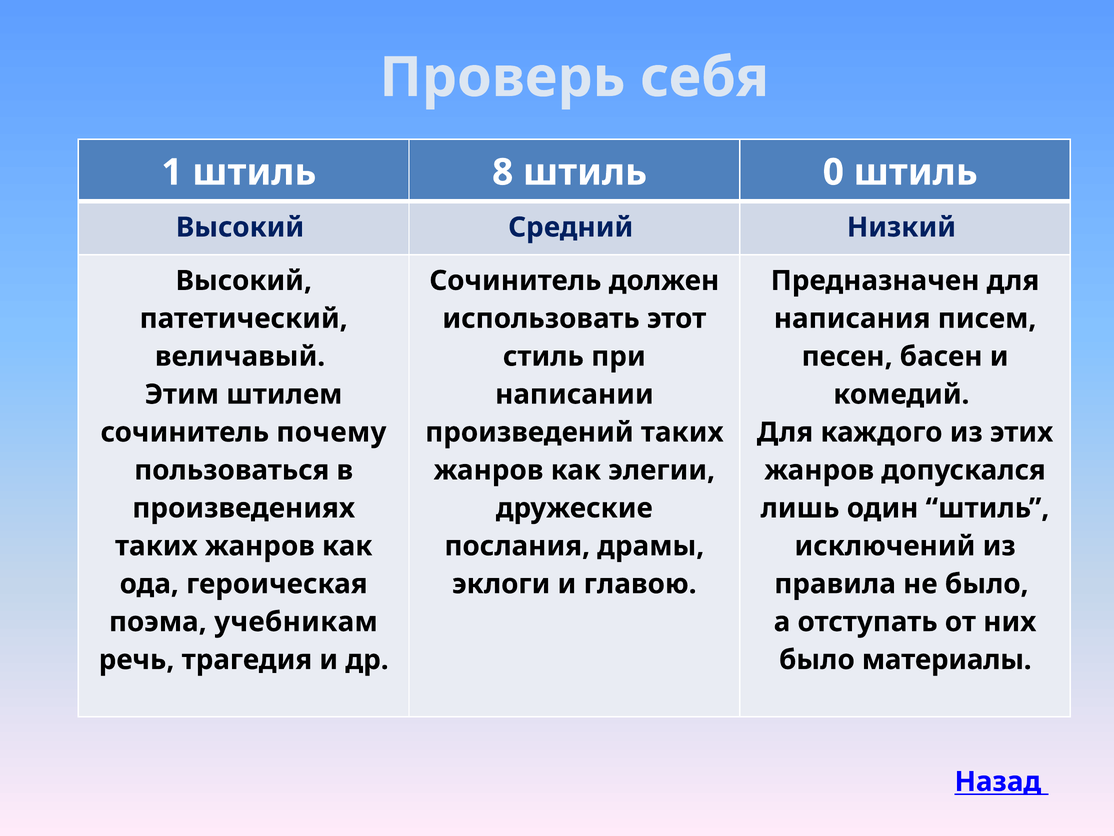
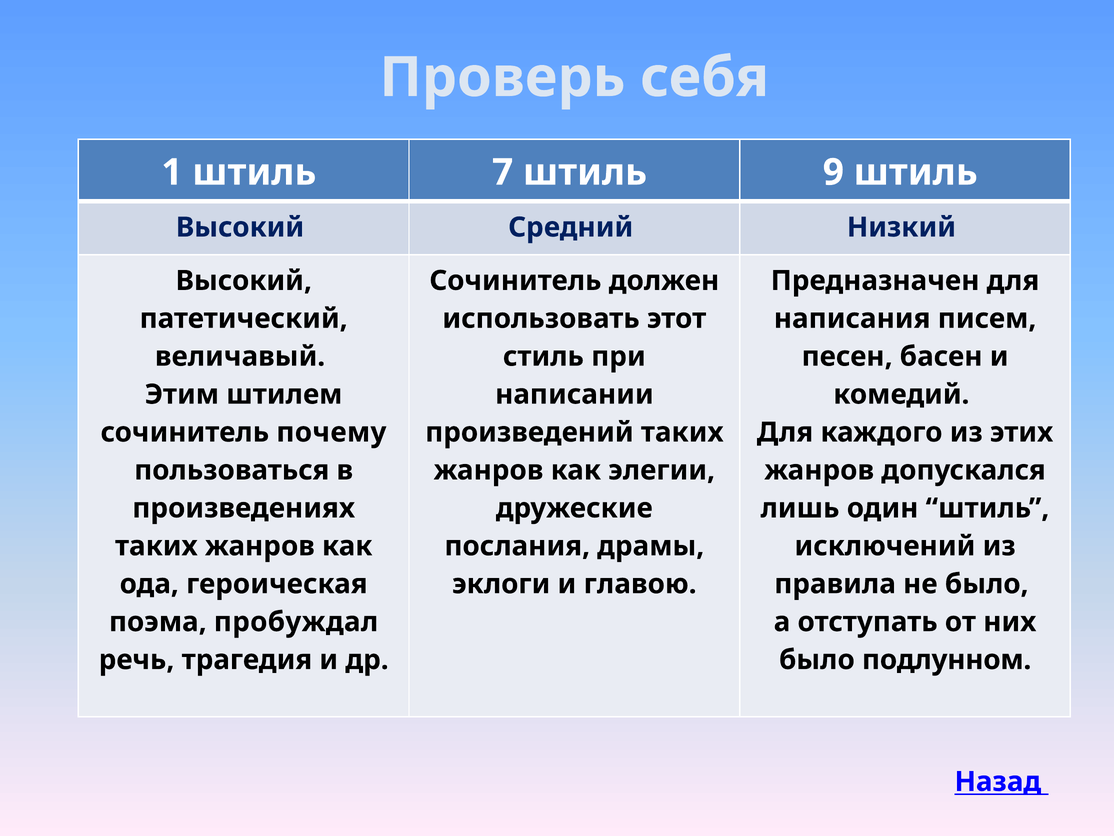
8: 8 -> 7 (503, 172)
0: 0 -> 9 (833, 172)
учебникам: учебникам -> пробуждал (296, 622)
материалы: материалы -> подлунном (947, 659)
